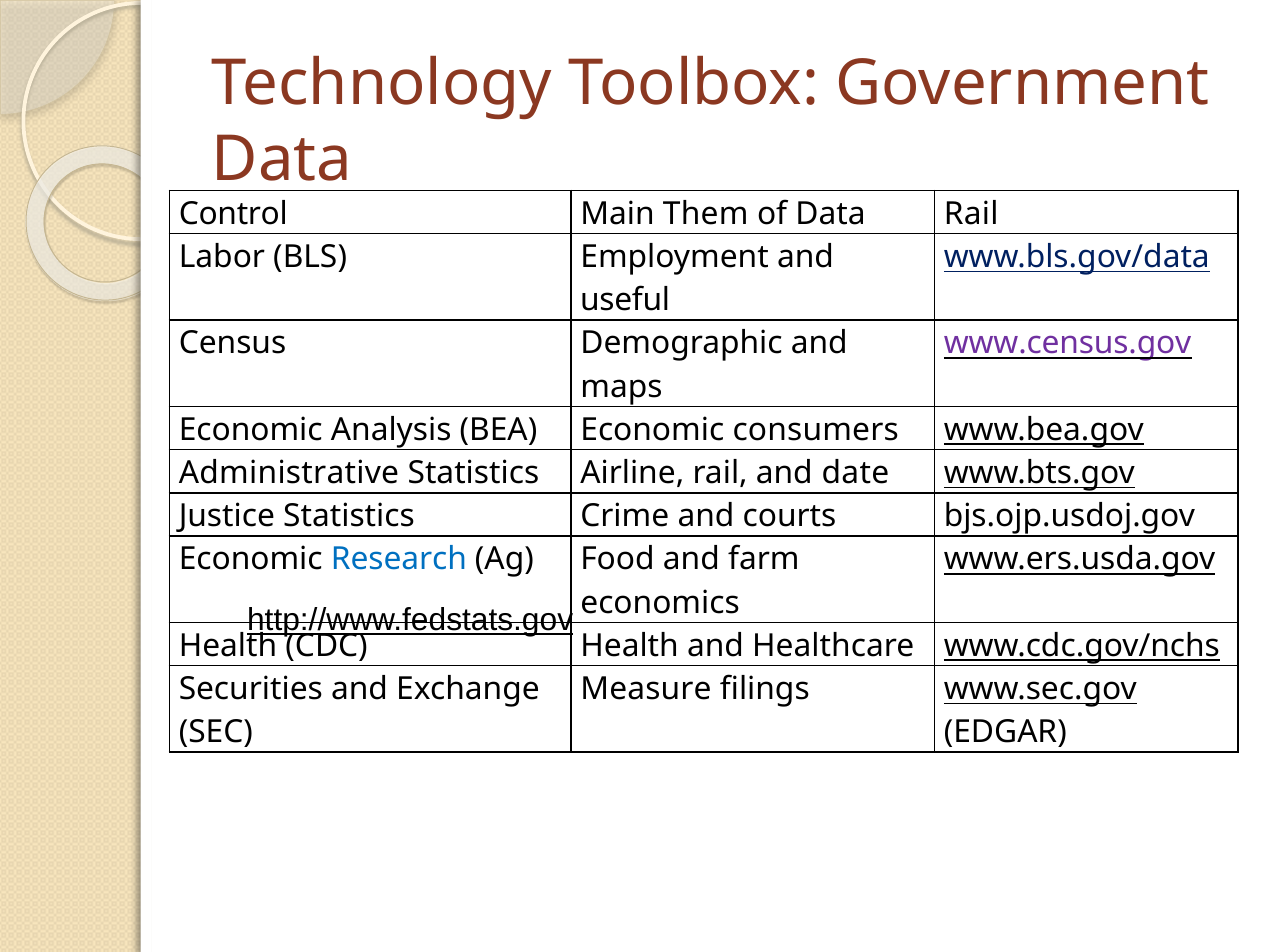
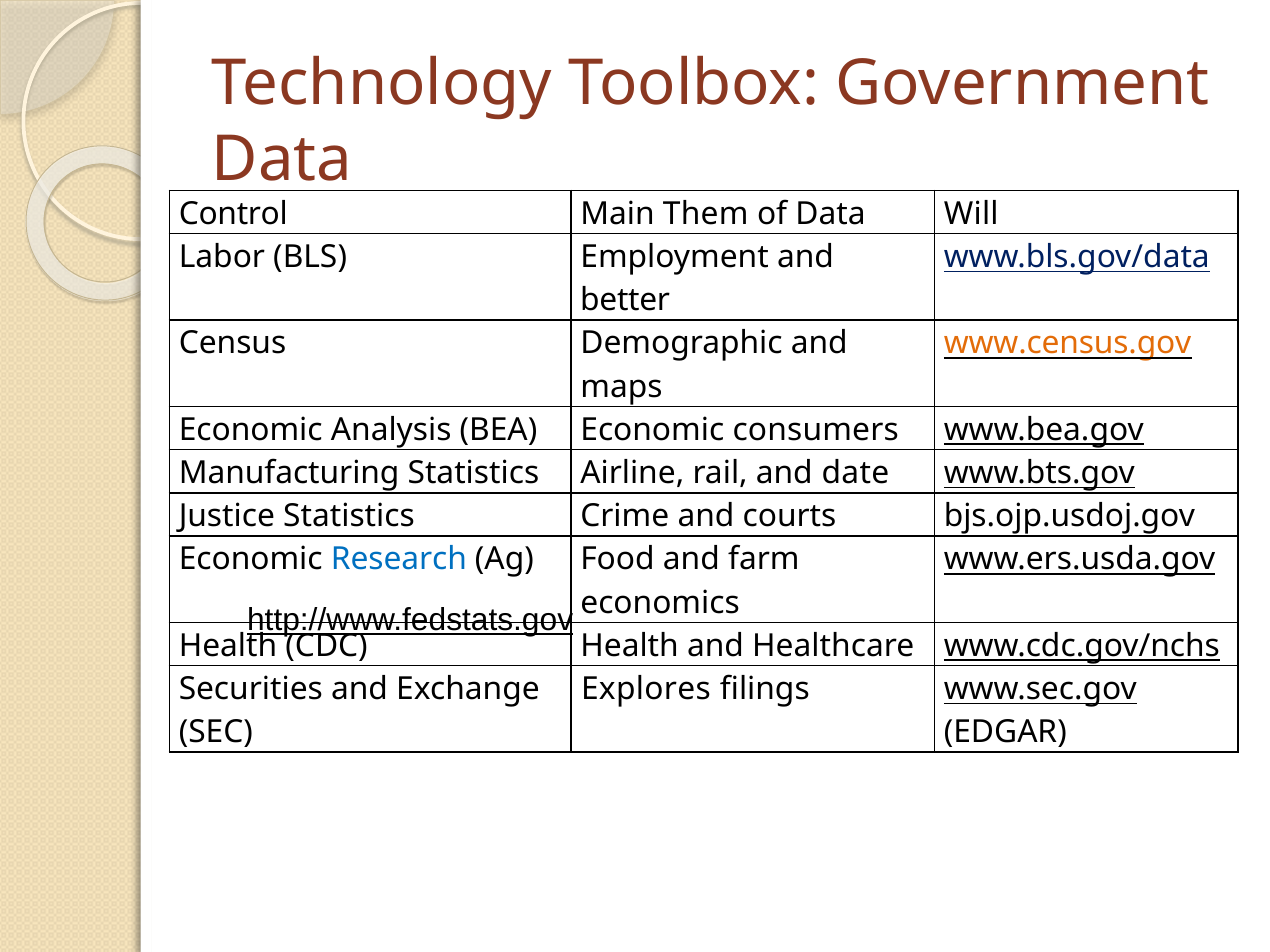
Data Rail: Rail -> Will (971, 214)
useful: useful -> better (625, 300)
www.census.gov colour: purple -> orange (1068, 344)
Administrative: Administrative -> Manufacturing (289, 473)
Measure: Measure -> Explores (646, 689)
